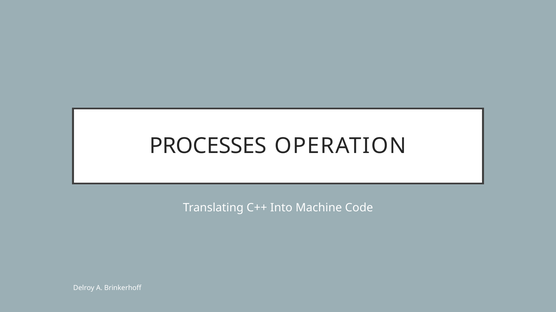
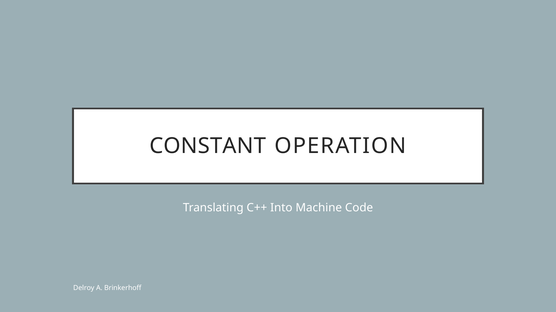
PROCESSES: PROCESSES -> CONSTANT (208, 146)
